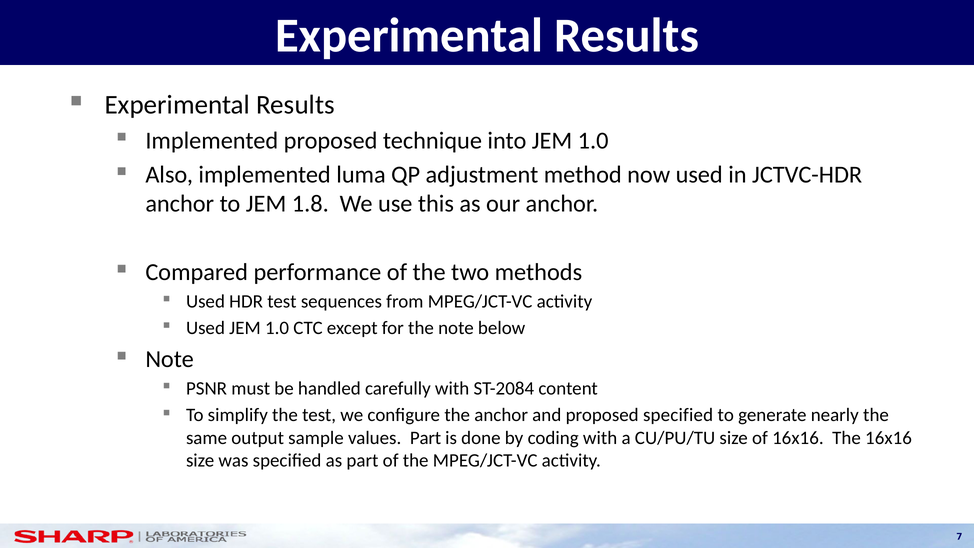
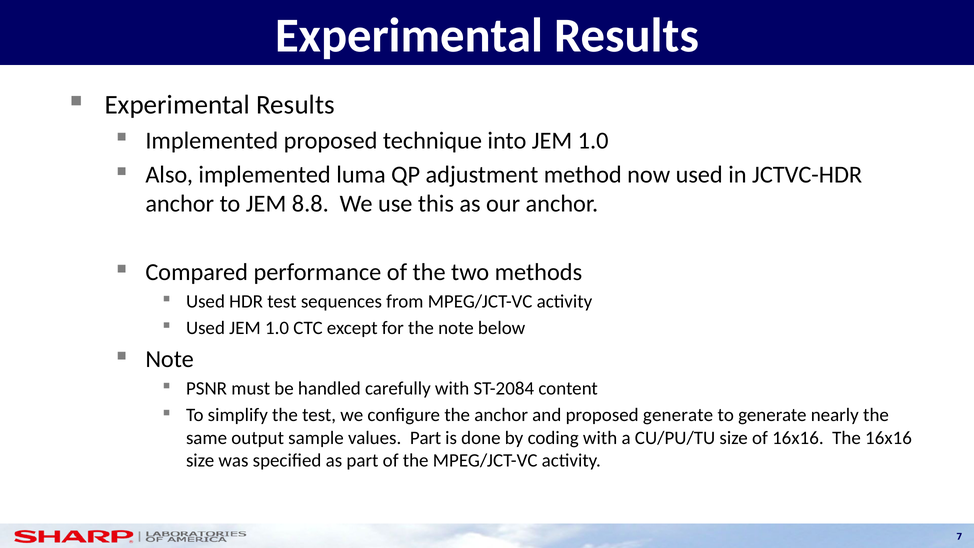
1.8: 1.8 -> 8.8 (310, 204)
proposed specified: specified -> generate (678, 415)
